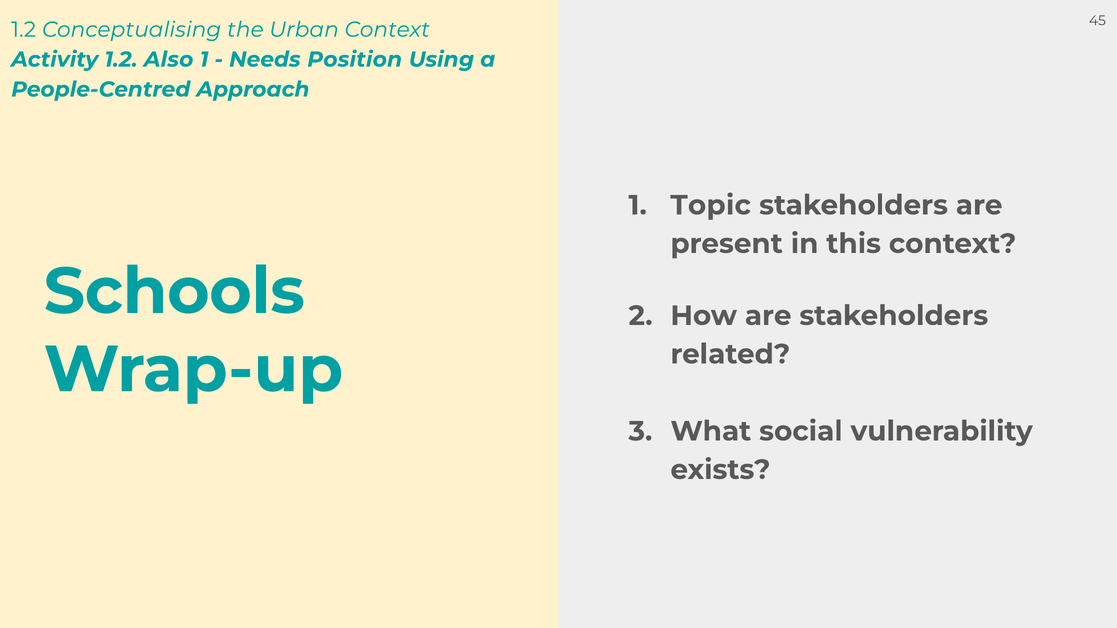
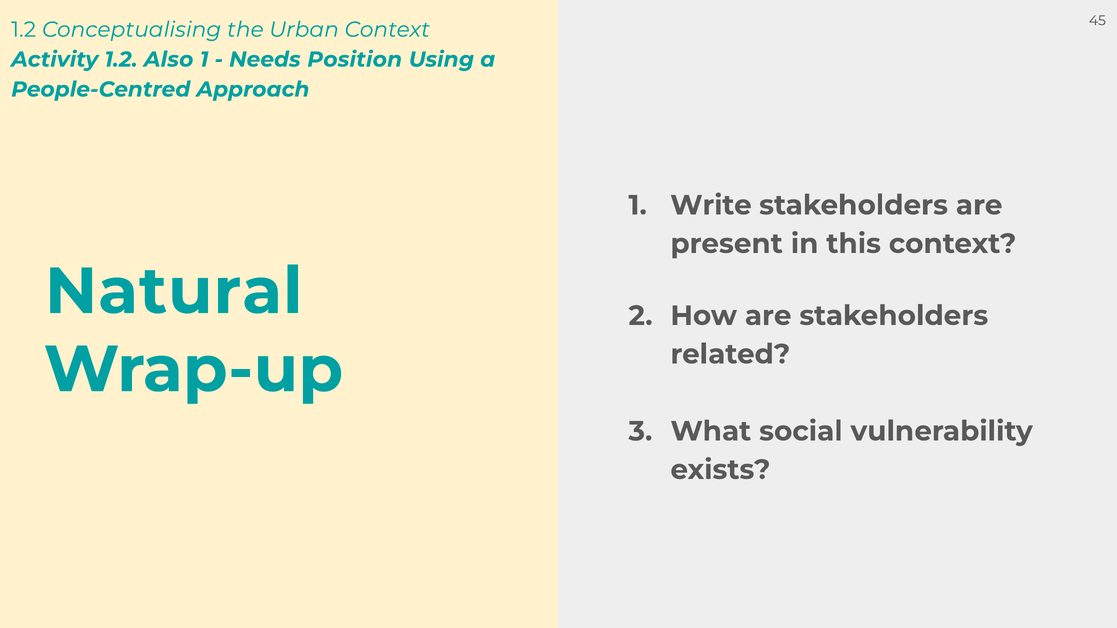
Topic: Topic -> Write (711, 205)
Schools: Schools -> Natural (174, 292)
